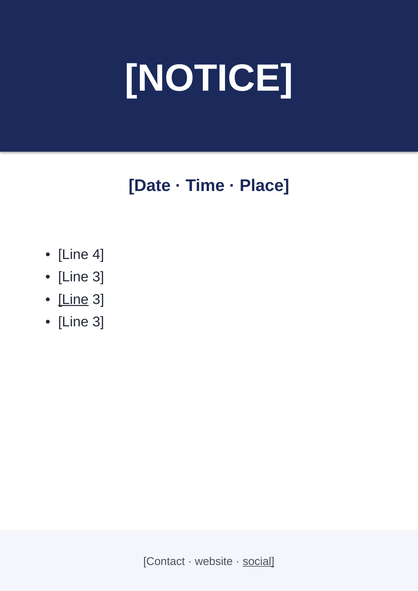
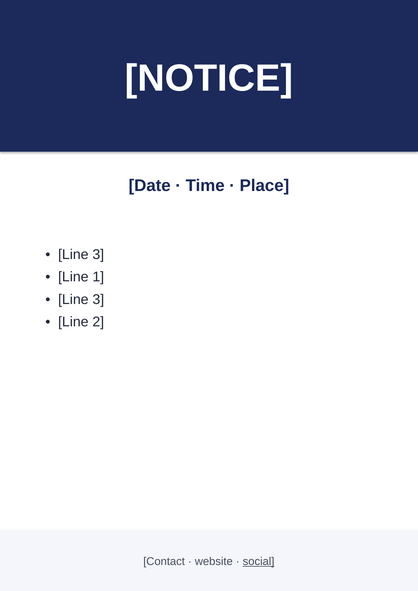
4: 4 -> 3 (98, 254)
3: 3 -> 1 (98, 277)
Line underline: present -> none (73, 299)
3: 3 -> 2 (98, 322)
